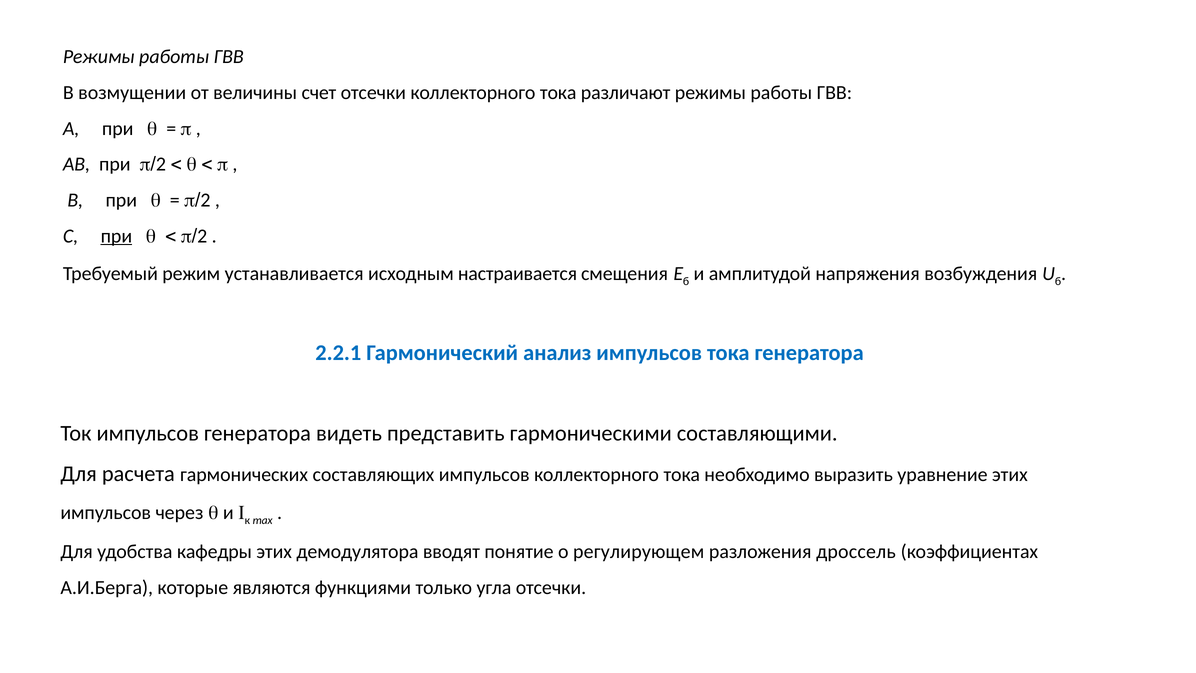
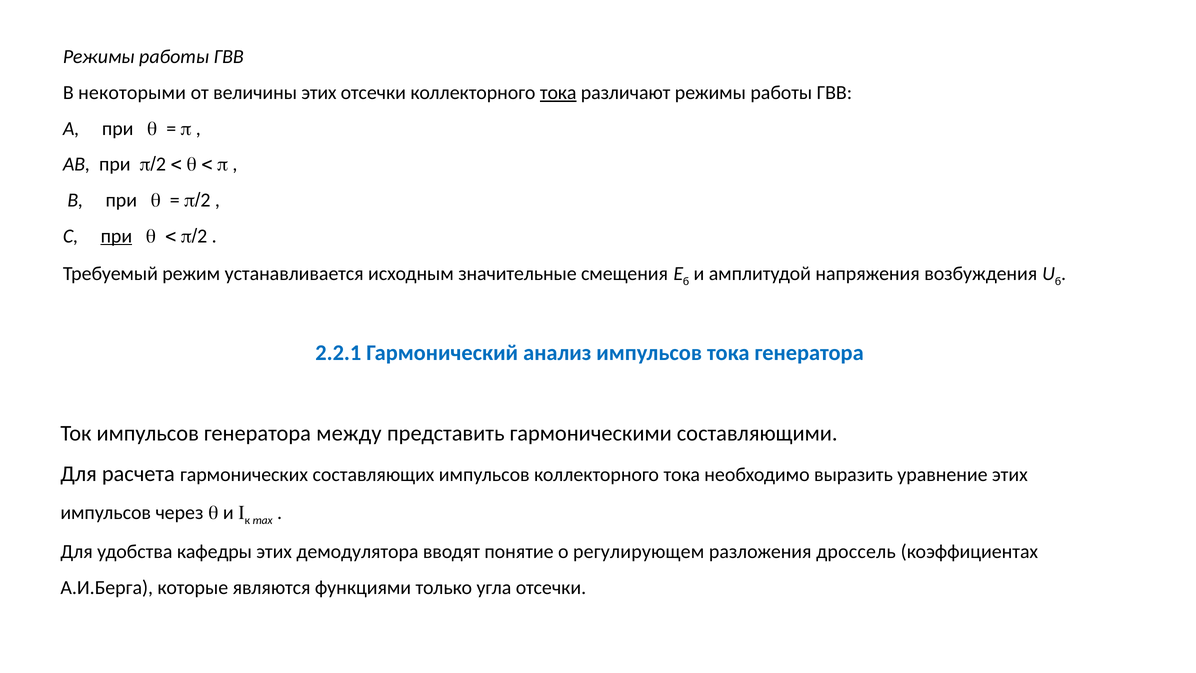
возмущении: возмущении -> некоторыми (132, 93)
величины счет: счет -> этих (319, 93)
тока underline: none -> present (558, 93)
настраивается: настраивается -> значительные (517, 273)
видеть: видеть -> между (349, 433)
